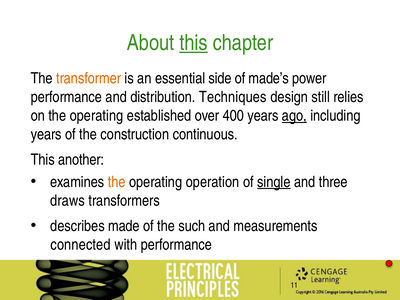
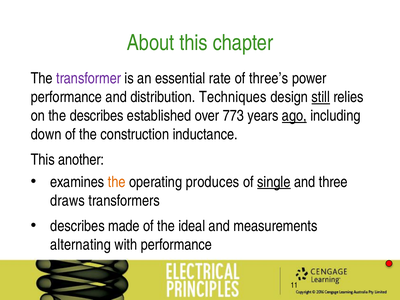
this underline: present -> none (194, 43)
transformer colour: orange -> purple (89, 78)
side: side -> rate (220, 78)
made’s: made’s -> three’s (269, 78)
still underline: none -> present (321, 97)
on the operating: operating -> describes (97, 116)
400: 400 -> 773 (233, 116)
years: years -> down (46, 135)
continuous: continuous -> inductance (205, 135)
operation: operation -> produces (213, 182)
such: such -> ideal (192, 226)
connected: connected -> alternating (81, 245)
